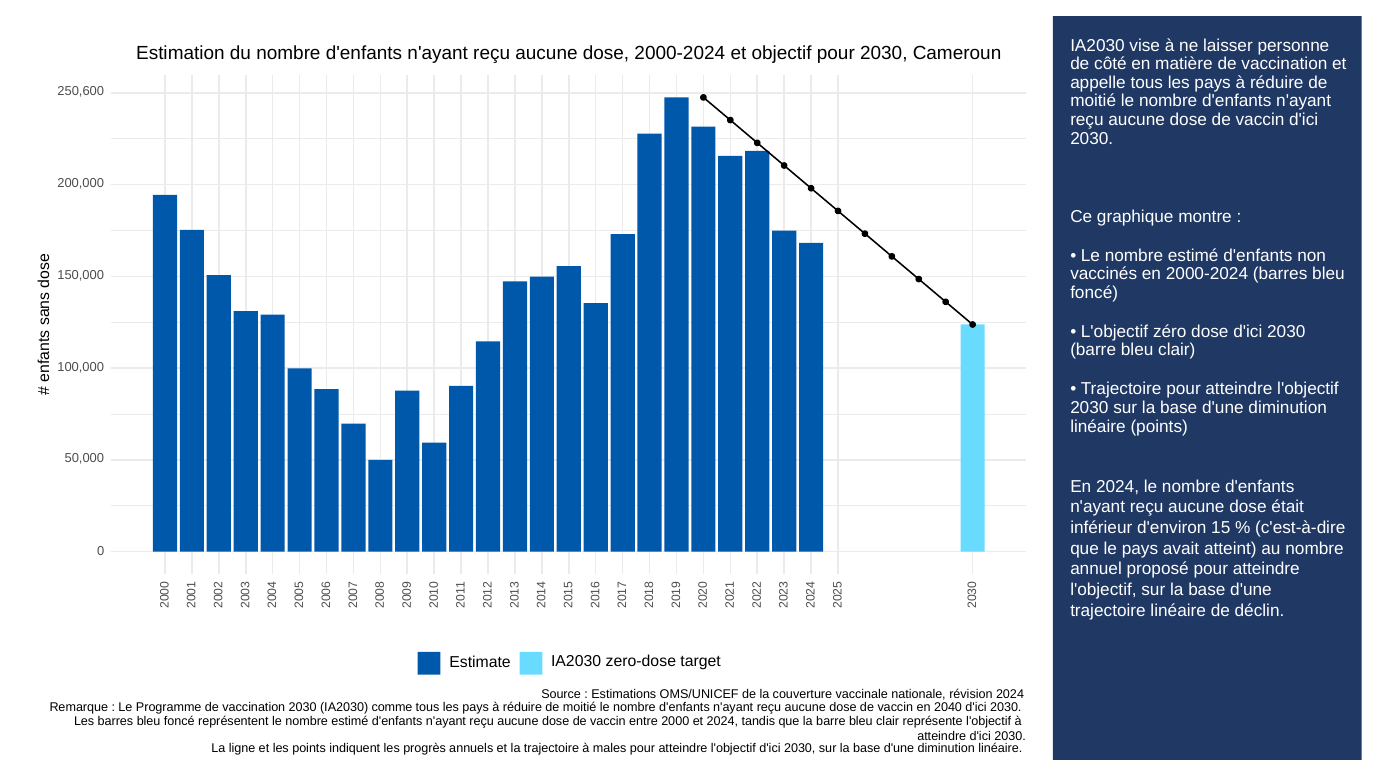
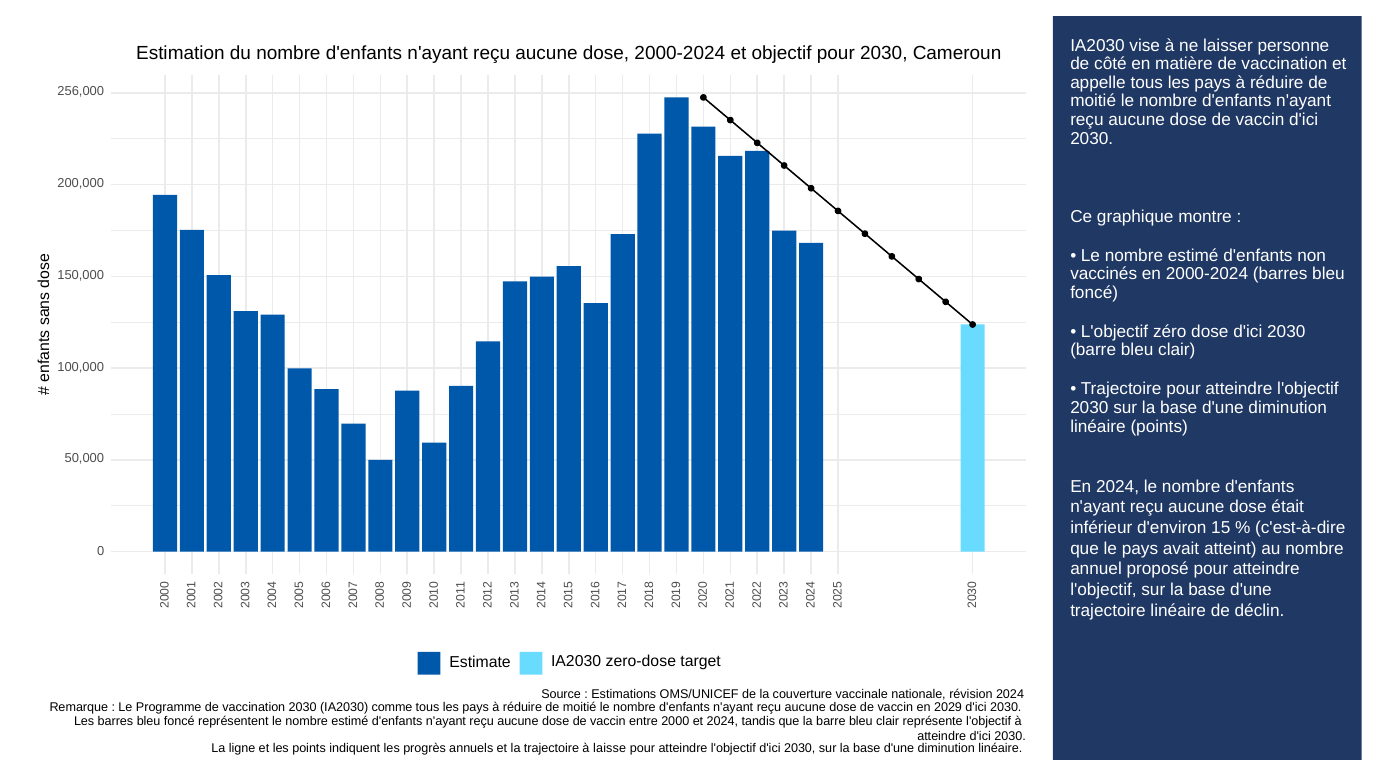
250,600: 250,600 -> 256,000 (81, 91)
2040: 2040 -> 2029 (948, 708)
males: males -> laisse (610, 748)
